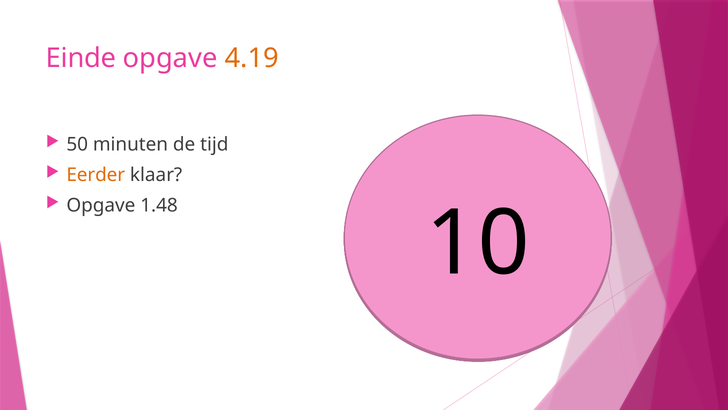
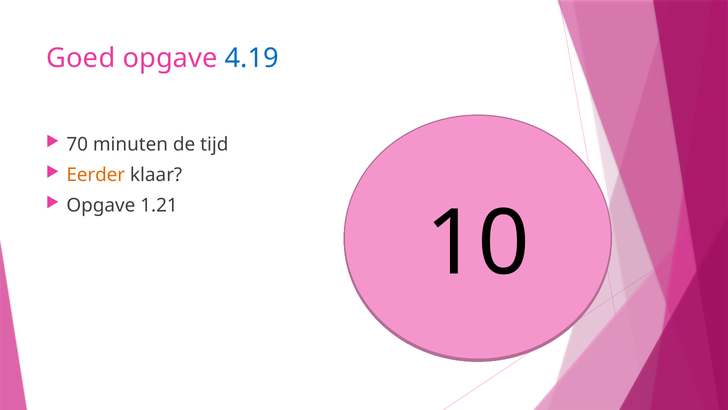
Einde: Einde -> Goed (81, 58)
4.19 colour: orange -> blue (252, 58)
50: 50 -> 70 (77, 144)
1.48: 1.48 -> 1.21 (159, 205)
